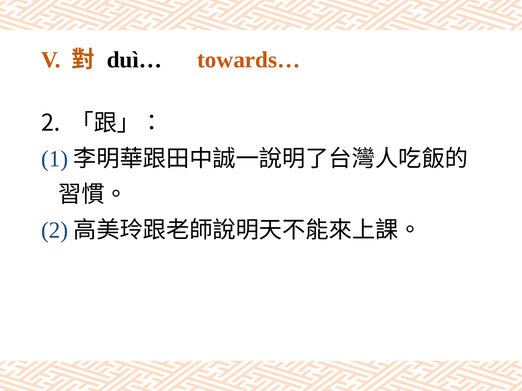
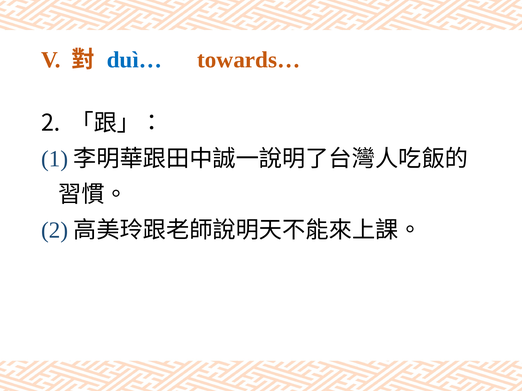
duì… colour: black -> blue (134, 60)
